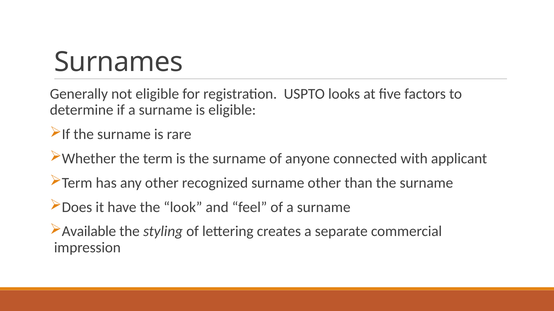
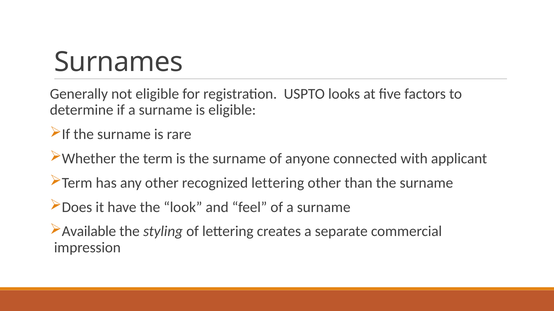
recognized surname: surname -> lettering (278, 183)
